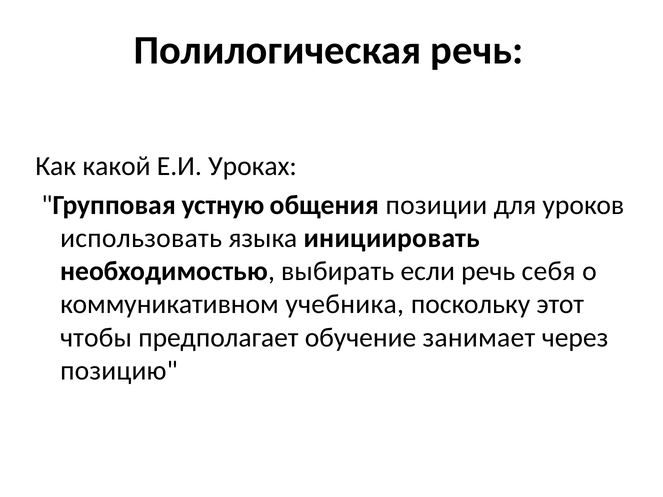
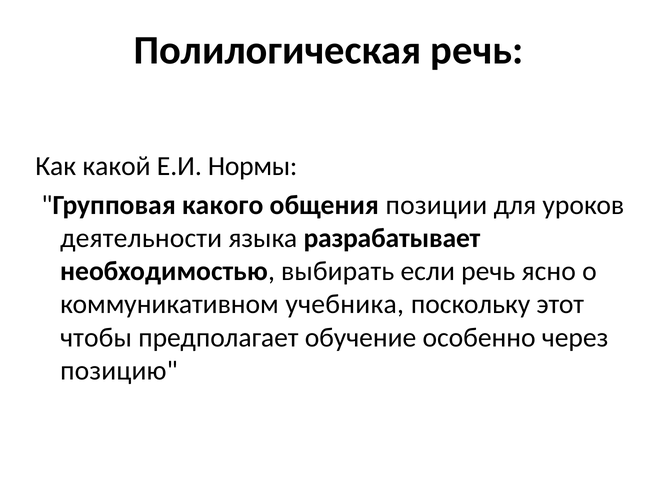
Уроках: Уроках -> Нормы (253, 166)
устную: устную -> какого (223, 205)
использовать: использовать -> деятельности (141, 238)
инициировать: инициировать -> разрабатывает (392, 238)
себя: себя -> ясно (549, 271)
занимает: занимает -> особенно (479, 338)
